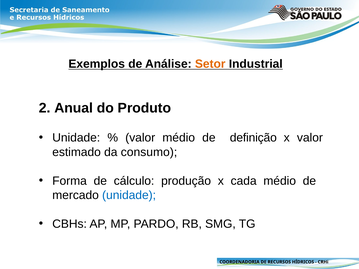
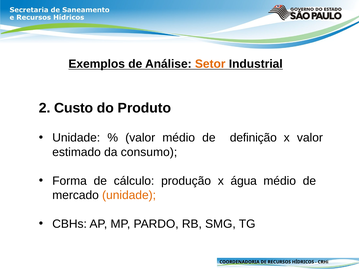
Anual: Anual -> Custo (74, 108)
cada: cada -> água (244, 181)
unidade colour: blue -> orange (129, 195)
